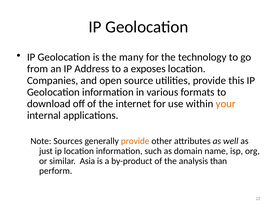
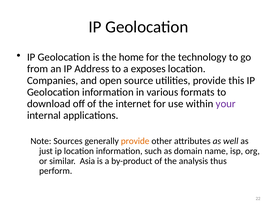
many: many -> home (131, 57)
your colour: orange -> purple (226, 104)
than: than -> thus (218, 161)
